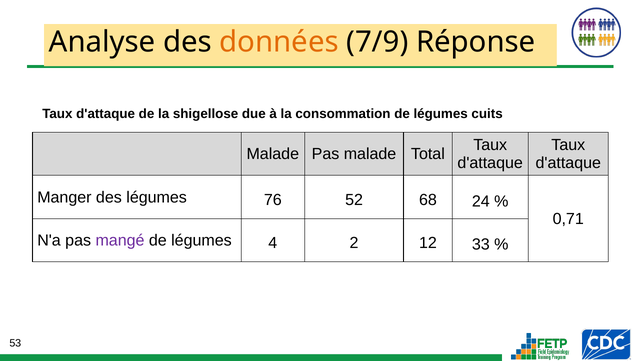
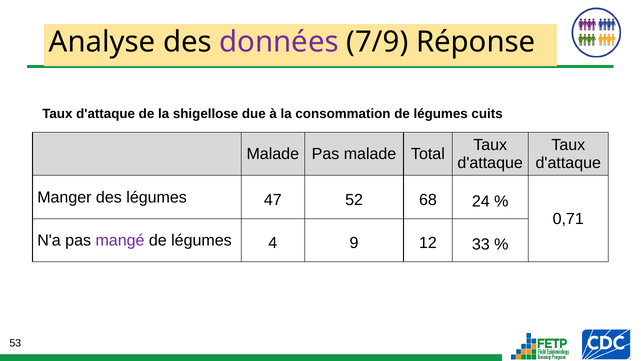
données colour: orange -> purple (279, 42)
76: 76 -> 47 (273, 200)
2: 2 -> 9 (354, 243)
